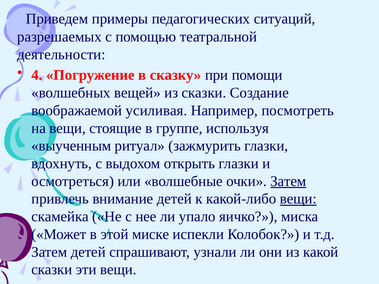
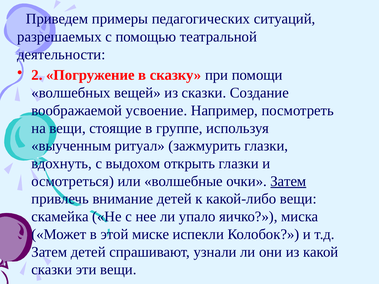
4: 4 -> 2 (37, 75)
усиливая: усиливая -> усвоение (156, 111)
вещи underline: present -> none (298, 199)
